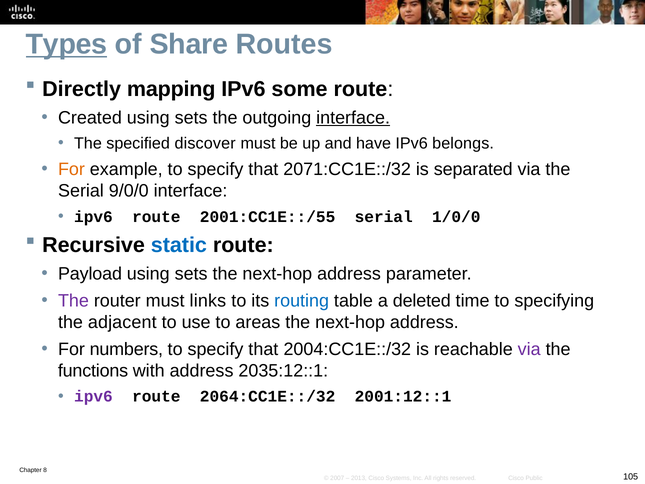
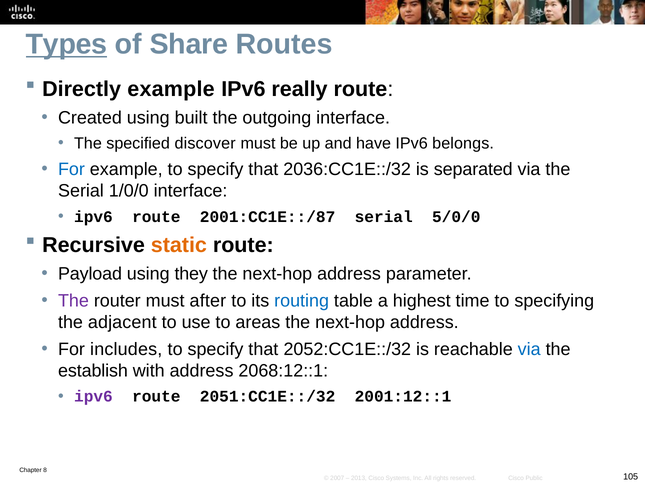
Directly mapping: mapping -> example (171, 89)
some: some -> really (300, 89)
Created using sets: sets -> built (191, 118)
interface underline: present -> none (353, 118)
For colour: orange -> blue (71, 169)
2071:CC1E::/32: 2071:CC1E::/32 -> 2036:CC1E::/32 (347, 169)
9/0/0: 9/0/0 -> 1/0/0 (129, 191)
2001:CC1E::/55: 2001:CC1E::/55 -> 2001:CC1E::/87 (268, 217)
1/0/0: 1/0/0 -> 5/0/0 (456, 217)
static colour: blue -> orange (179, 245)
sets: sets -> they (191, 274)
links: links -> after (208, 301)
deleted: deleted -> highest (422, 301)
numbers: numbers -> includes (126, 349)
2004:CC1E::/32: 2004:CC1E::/32 -> 2052:CC1E::/32 (347, 349)
via colour: purple -> blue (529, 349)
functions: functions -> establish (93, 371)
2035:12::1: 2035:12::1 -> 2068:12::1 (283, 371)
2064:CC1E::/32: 2064:CC1E::/32 -> 2051:CC1E::/32 (268, 396)
